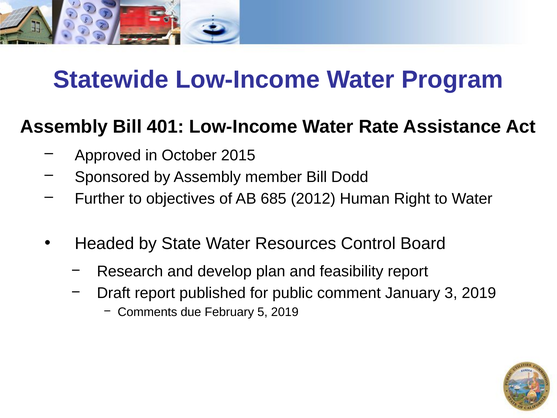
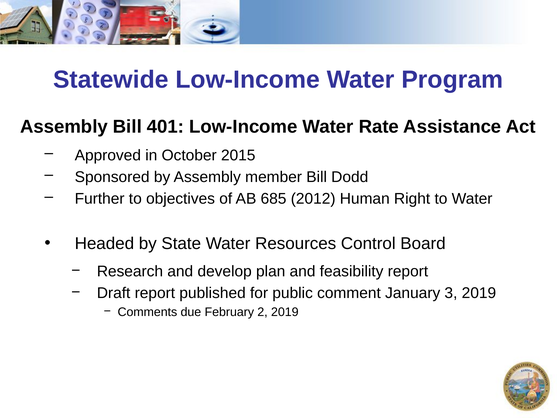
5: 5 -> 2 (263, 312)
